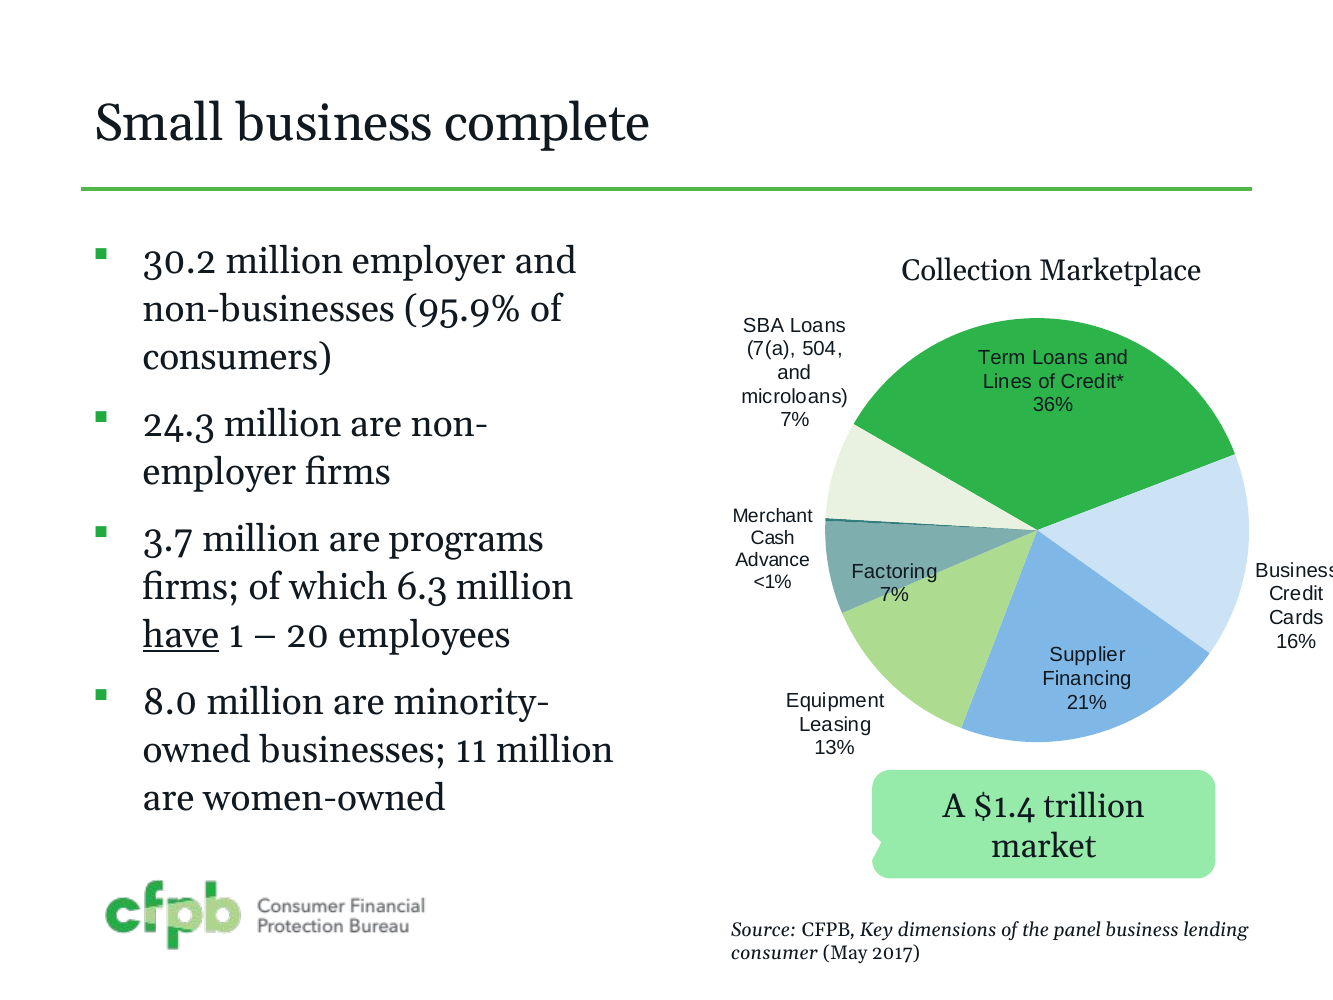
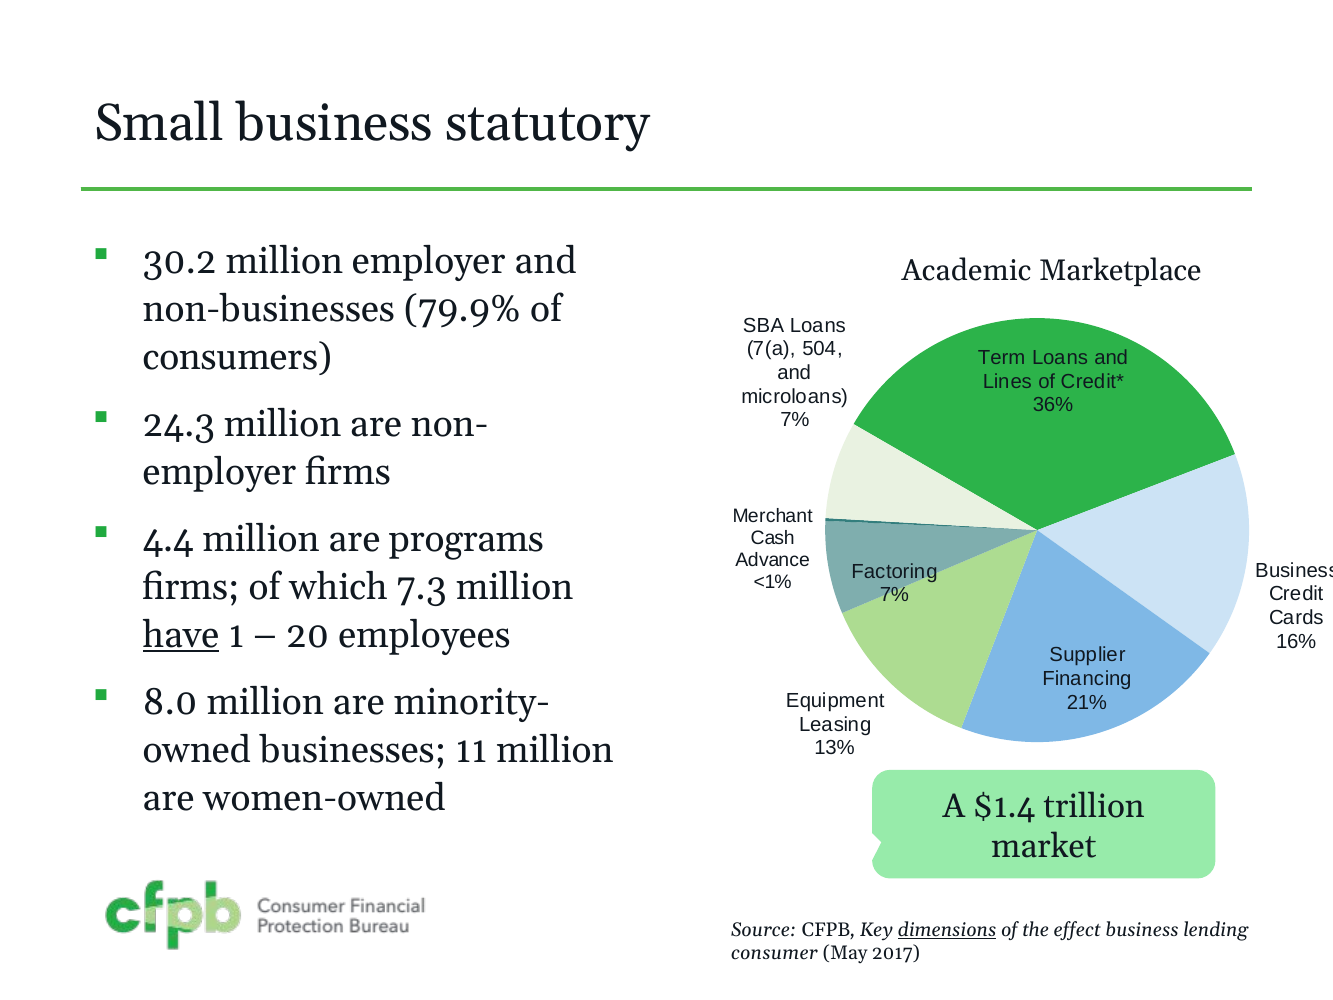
complete: complete -> statutory (548, 124)
Collection: Collection -> Academic (967, 270)
95.9%: 95.9% -> 79.9% (462, 309)
3.7: 3.7 -> 4.4 (168, 539)
6.3: 6.3 -> 7.3 (422, 587)
dimensions underline: none -> present (947, 930)
panel: panel -> effect (1077, 930)
